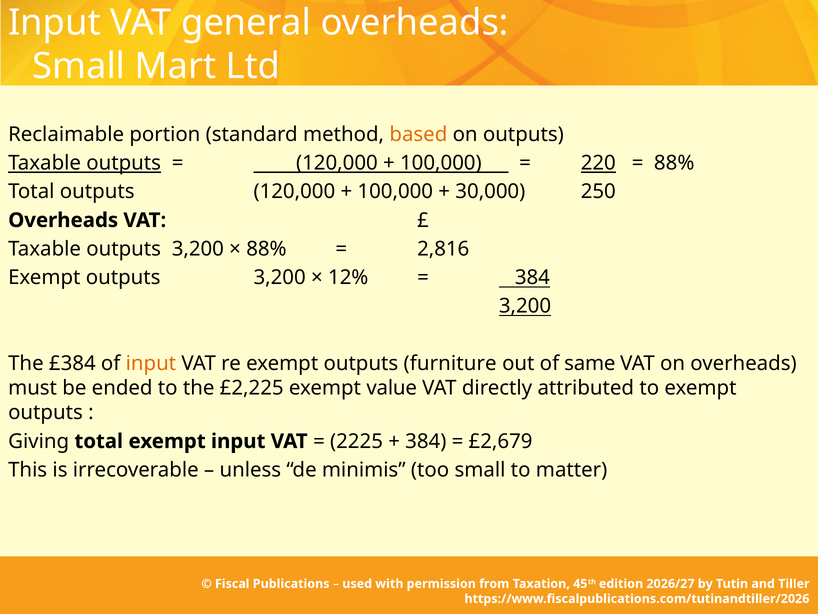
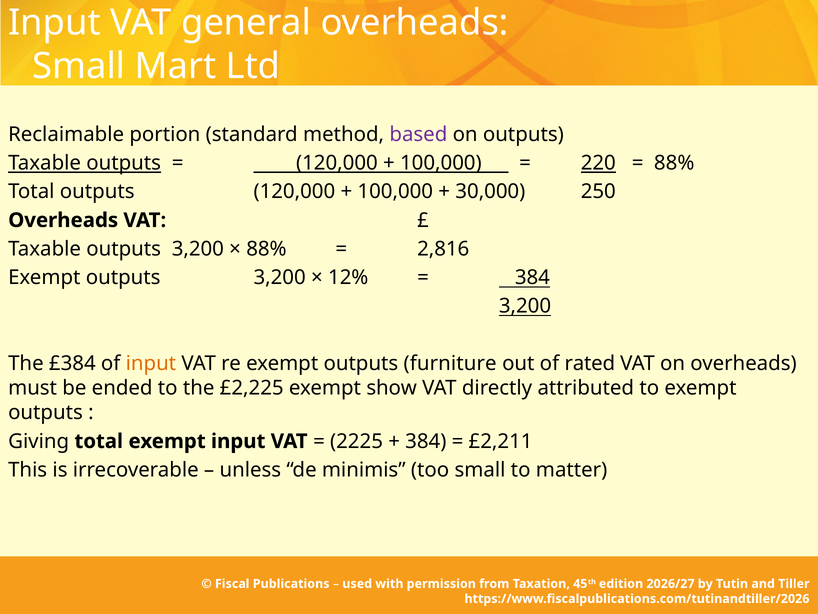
based colour: orange -> purple (418, 134)
same: same -> rated (590, 363)
value: value -> show (392, 388)
£2,679: £2,679 -> £2,211 (501, 441)
